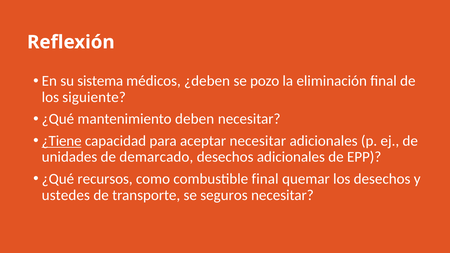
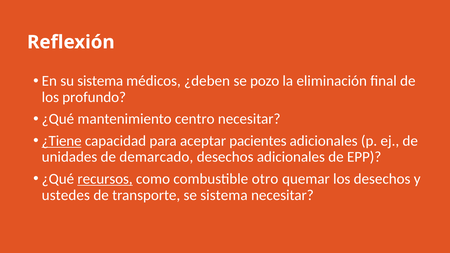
siguiente: siguiente -> profundo (94, 97)
deben: deben -> centro (195, 119)
aceptar necesitar: necesitar -> pacientes (258, 141)
recursos underline: none -> present (105, 179)
combustible final: final -> otro (265, 179)
se seguros: seguros -> sistema (224, 195)
